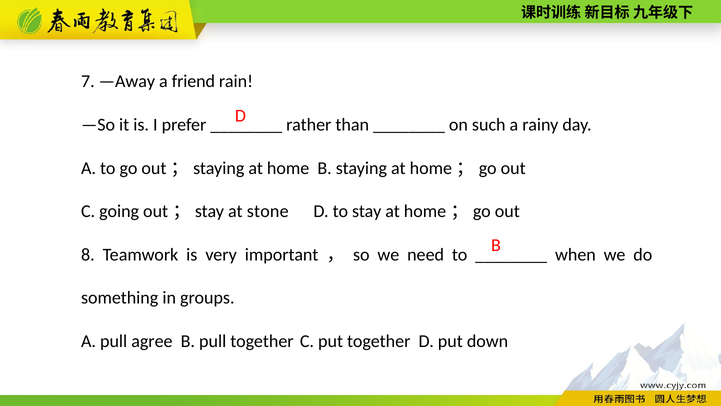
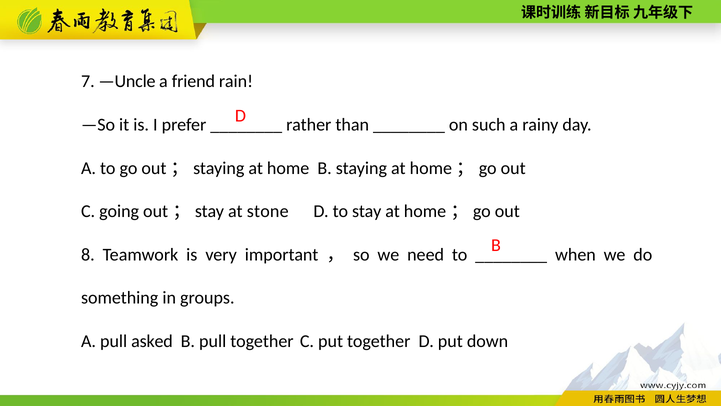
—Away: —Away -> —Uncle (127, 81)
agree: agree -> asked (152, 341)
